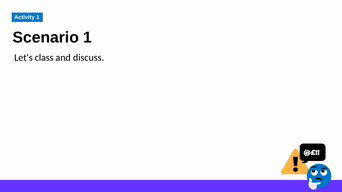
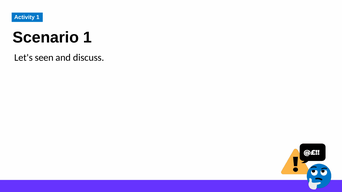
class: class -> seen (44, 58)
